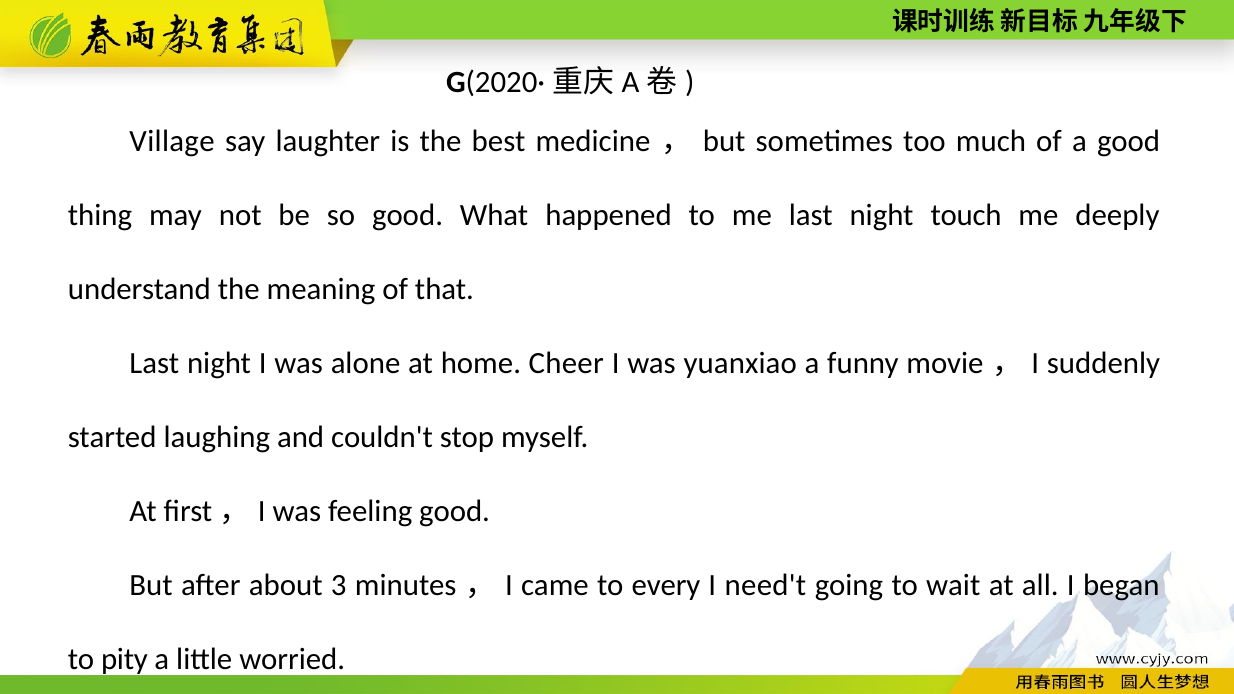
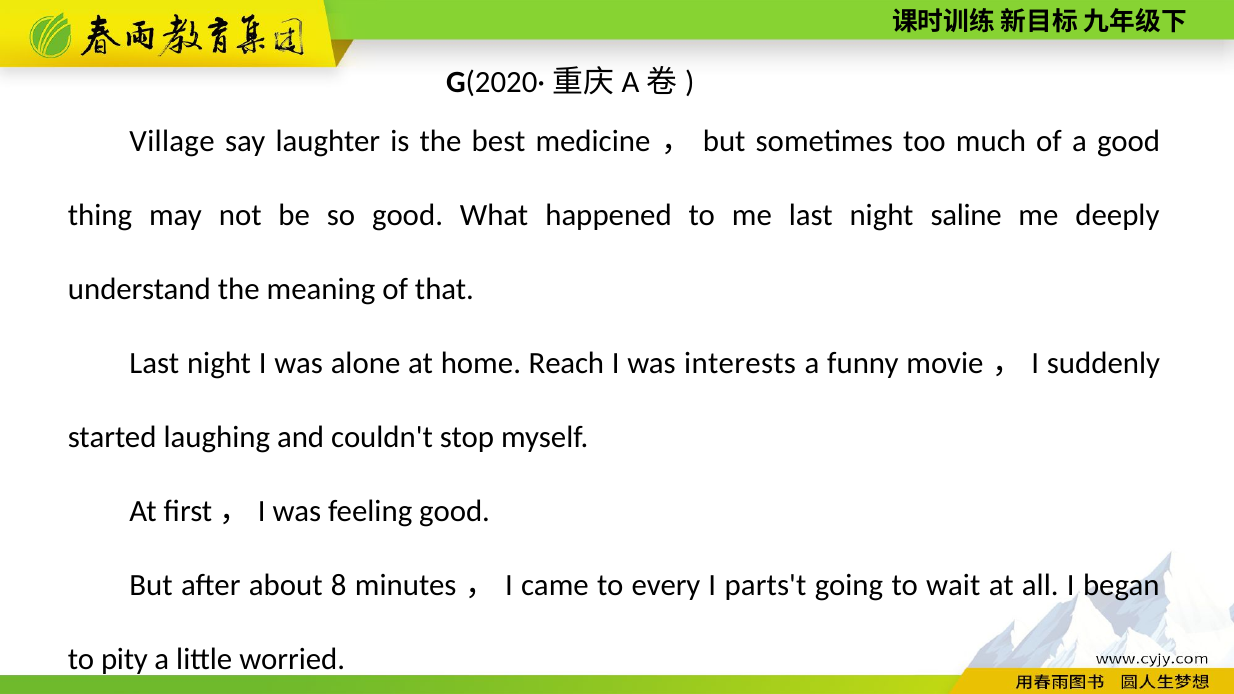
touch: touch -> saline (966, 215)
Cheer: Cheer -> Reach (566, 364)
yuanxiao: yuanxiao -> interests (740, 364)
3: 3 -> 8 (339, 586)
need't: need't -> parts't (766, 586)
